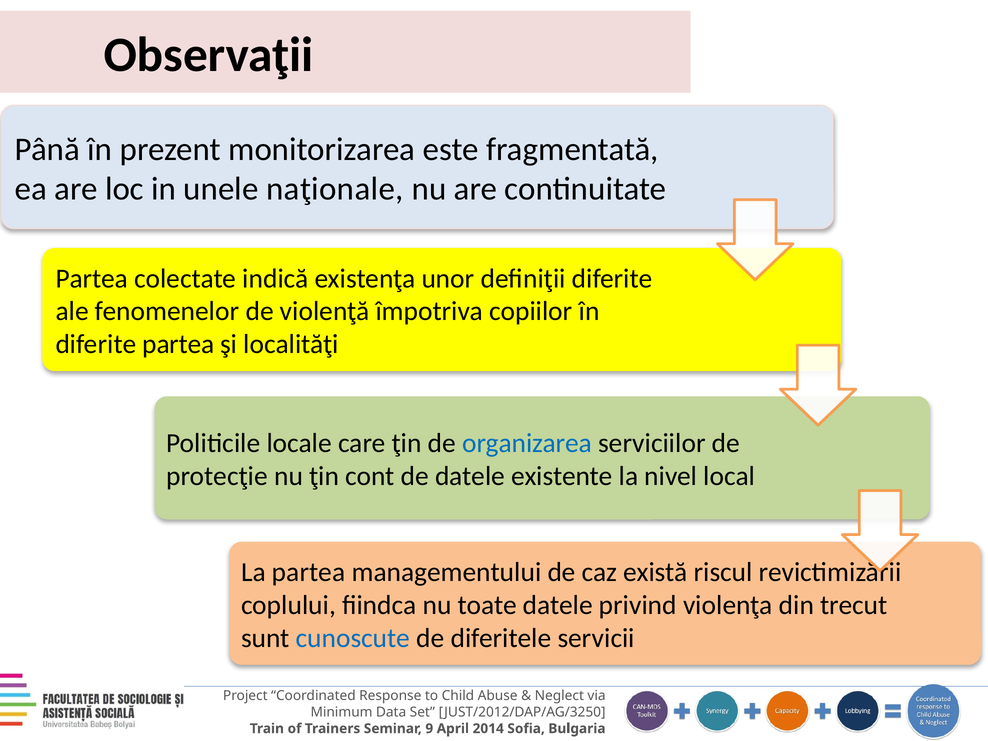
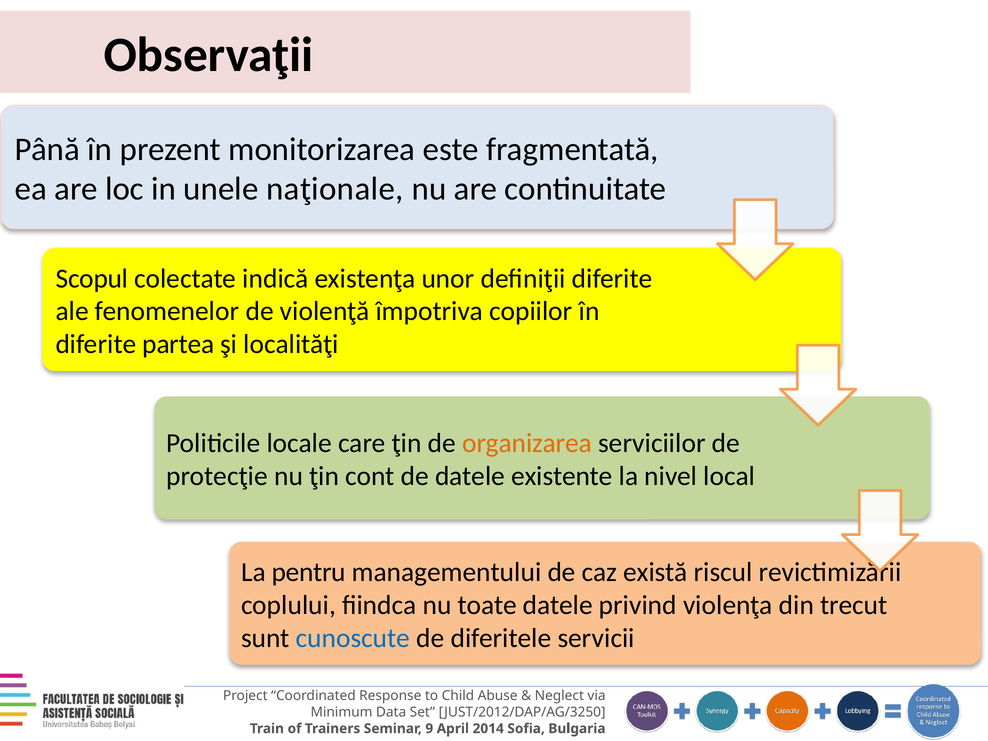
Partea: Partea -> Scopul (92, 278)
organizarea colour: blue -> orange (527, 443)
La partea: partea -> pentru (309, 572)
